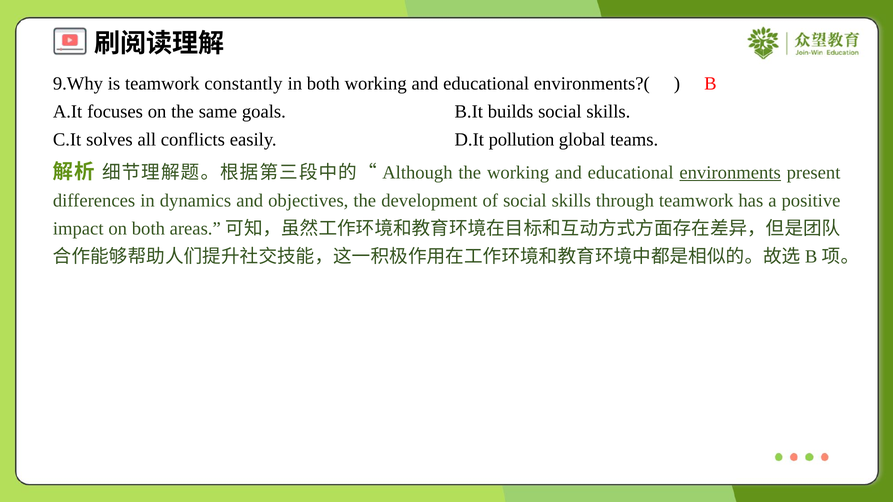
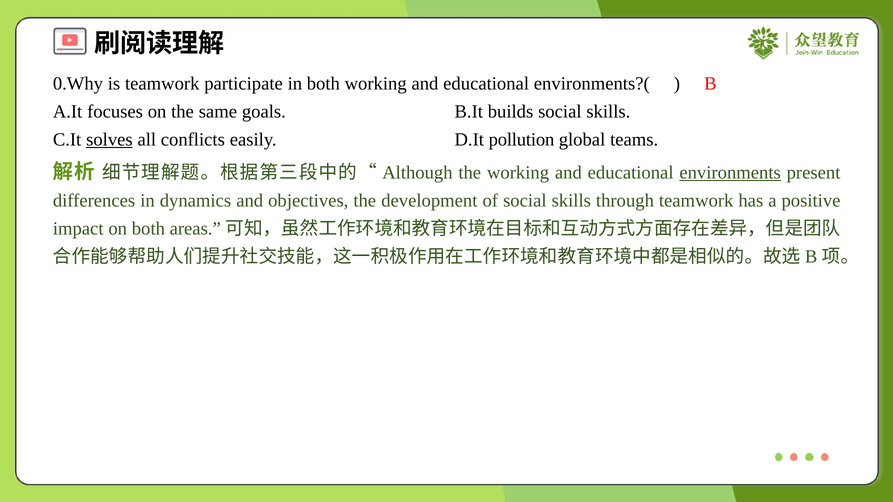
9.Why: 9.Why -> 0.Why (78, 84)
constantly: constantly -> participate (244, 84)
solves underline: none -> present (109, 140)
